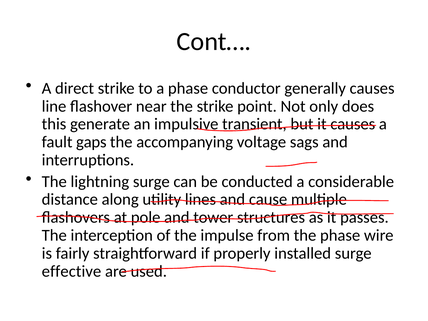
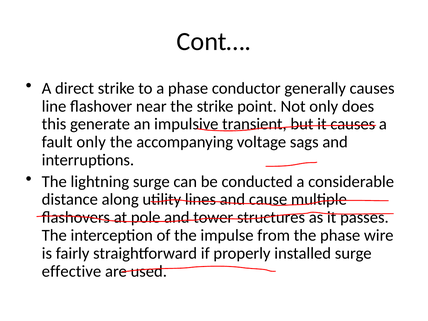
fault gaps: gaps -> only (91, 142)
